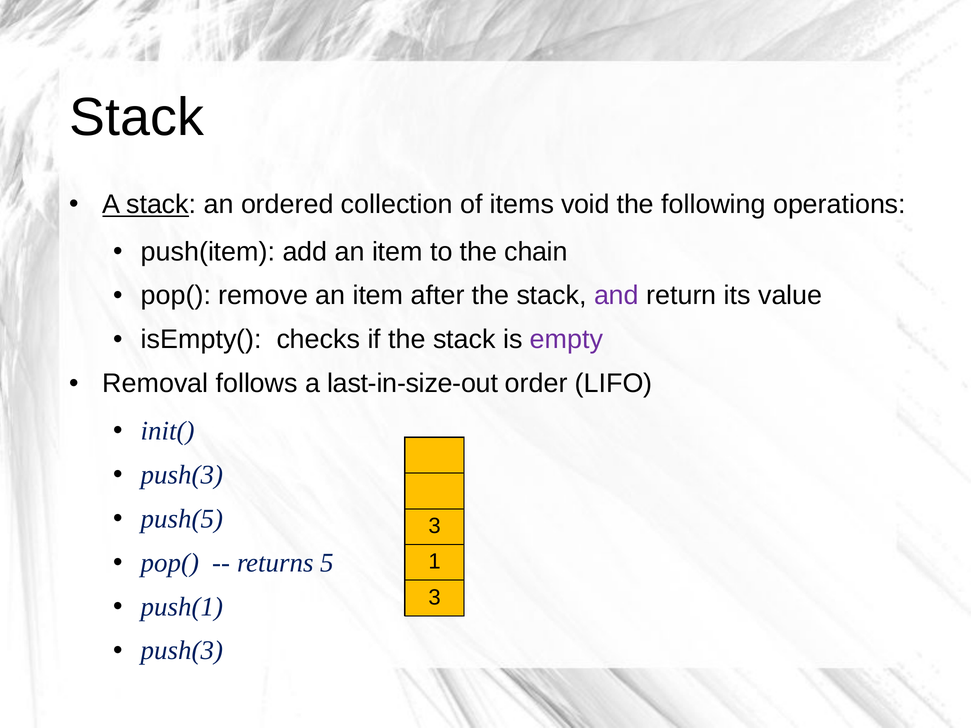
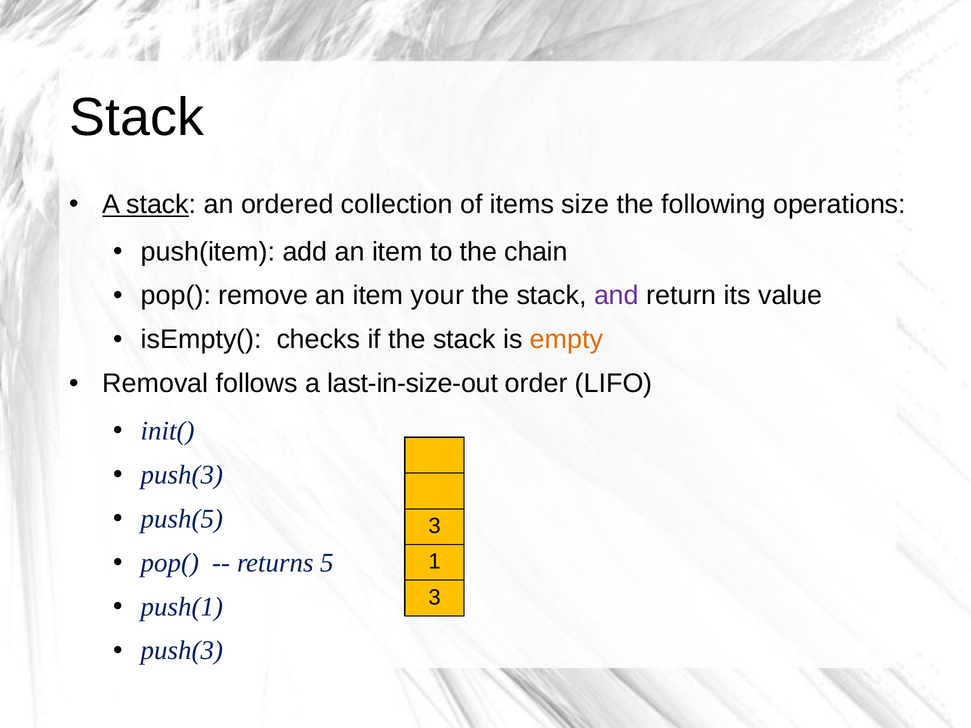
void: void -> size (585, 204)
after: after -> your (437, 296)
empty colour: purple -> orange (566, 340)
